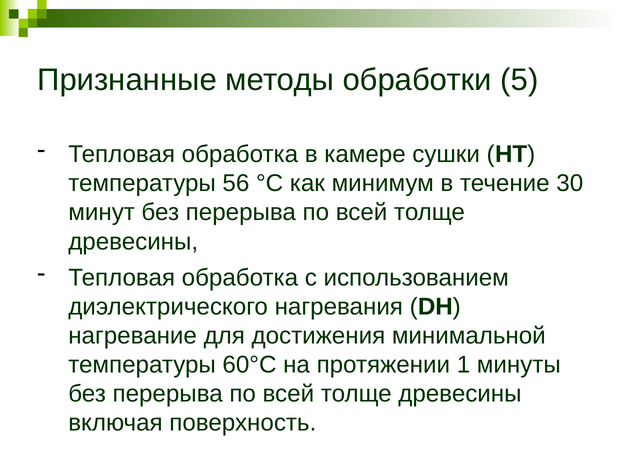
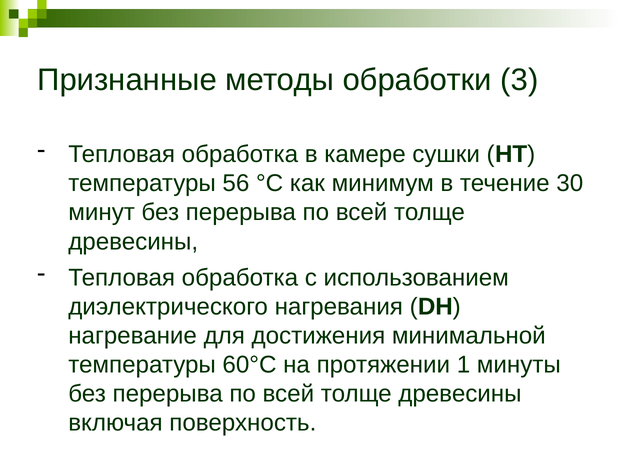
5: 5 -> 3 (519, 80)
